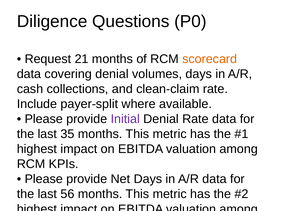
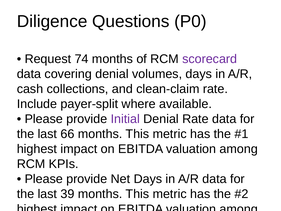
21: 21 -> 74 (82, 59)
scorecard colour: orange -> purple (210, 59)
35: 35 -> 66 (67, 134)
56: 56 -> 39 (67, 194)
